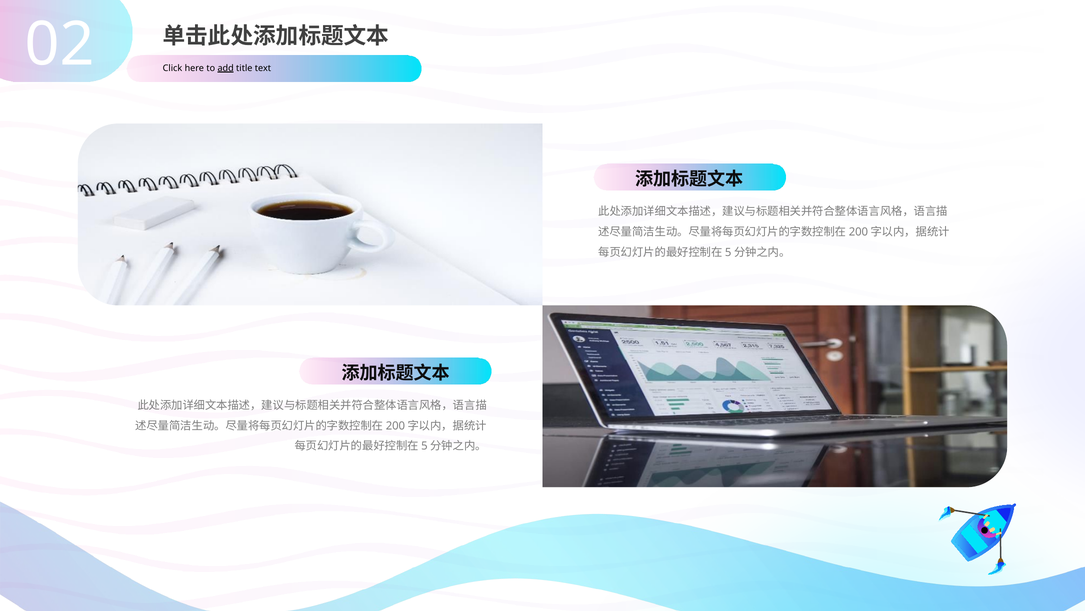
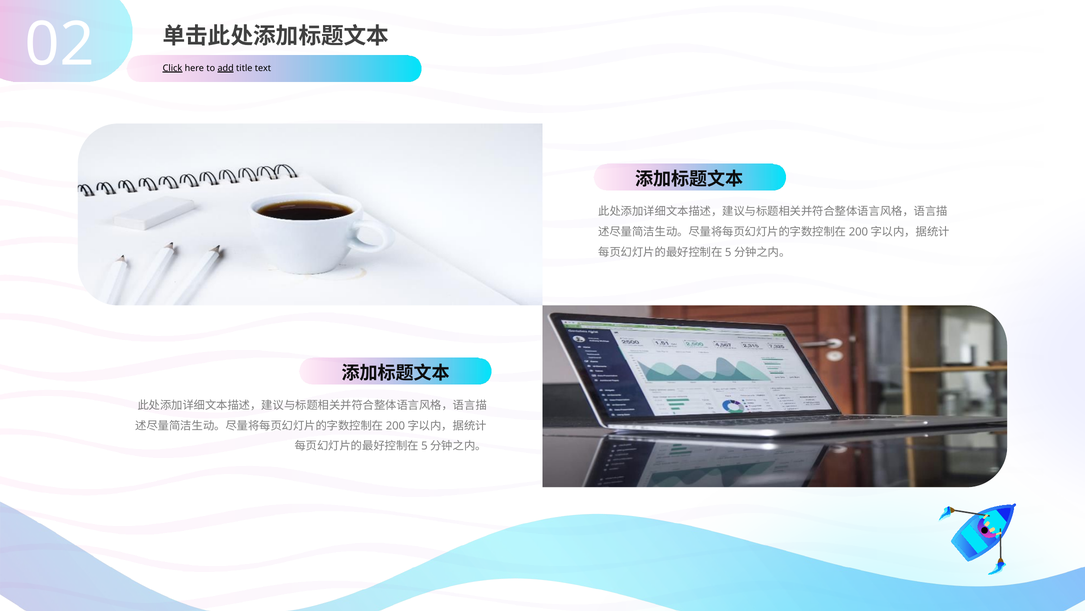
Click underline: none -> present (173, 68)
